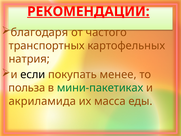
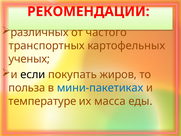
РЕКОМЕНДАЦИИ underline: present -> none (88, 12)
благодаря: благодаря -> различных (40, 32)
натрия: натрия -> ученых (29, 59)
менее: менее -> жиров (118, 74)
мини-пакетиках colour: green -> blue (100, 88)
акриламида: акриламида -> температуре (42, 101)
